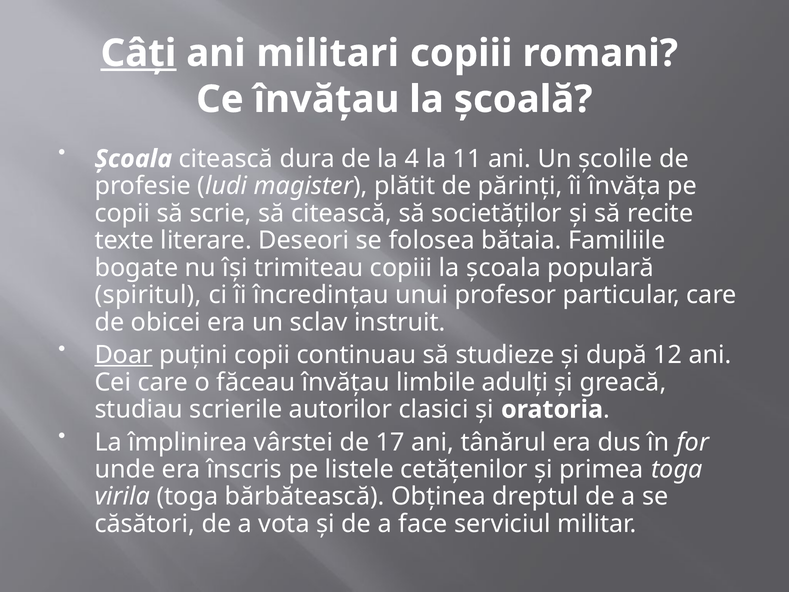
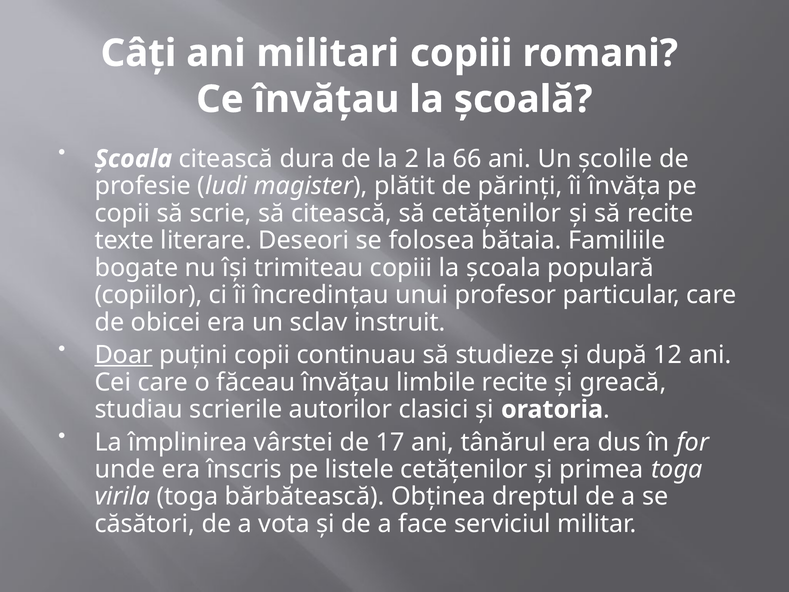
Câți underline: present -> none (138, 53)
4: 4 -> 2 (412, 159)
11: 11 -> 66 (467, 159)
să societăților: societăților -> cetățenilor (496, 213)
spiritul: spiritul -> copiilor (148, 295)
limbile adulți: adulți -> recite (515, 382)
